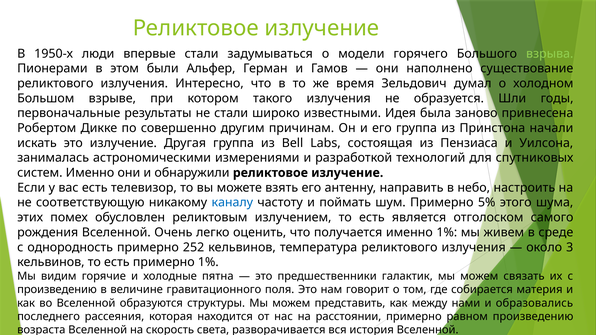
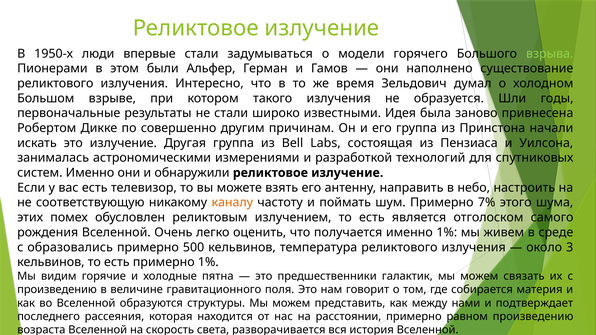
каналу colour: blue -> orange (232, 203)
5%: 5% -> 7% (487, 203)
однородность: однородность -> образовались (70, 247)
252: 252 -> 500 (194, 247)
образовались: образовались -> подтверждает (534, 303)
